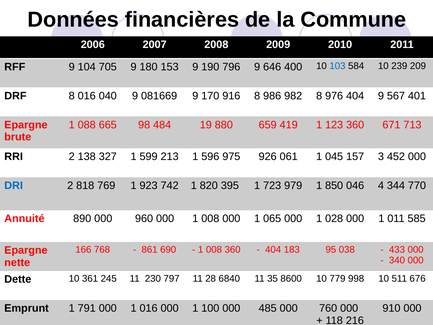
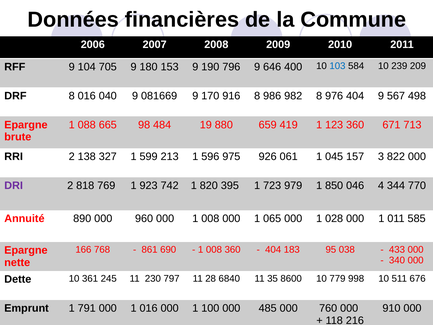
401: 401 -> 498 (417, 96)
452: 452 -> 822 (396, 156)
DRI colour: blue -> purple (14, 185)
